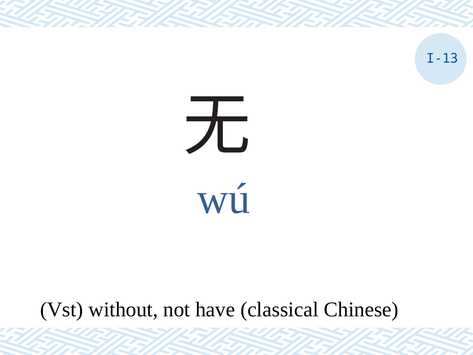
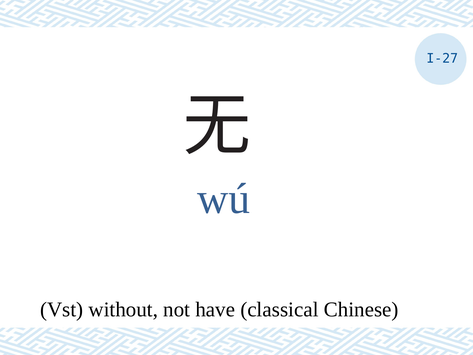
I-13: I-13 -> I-27 (442, 58)
